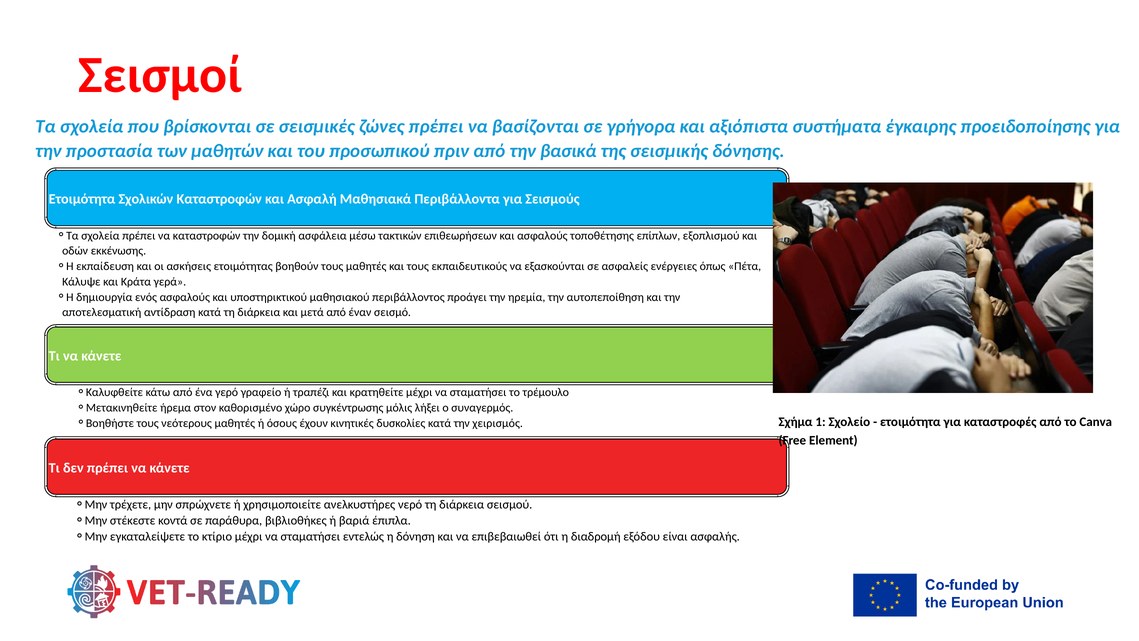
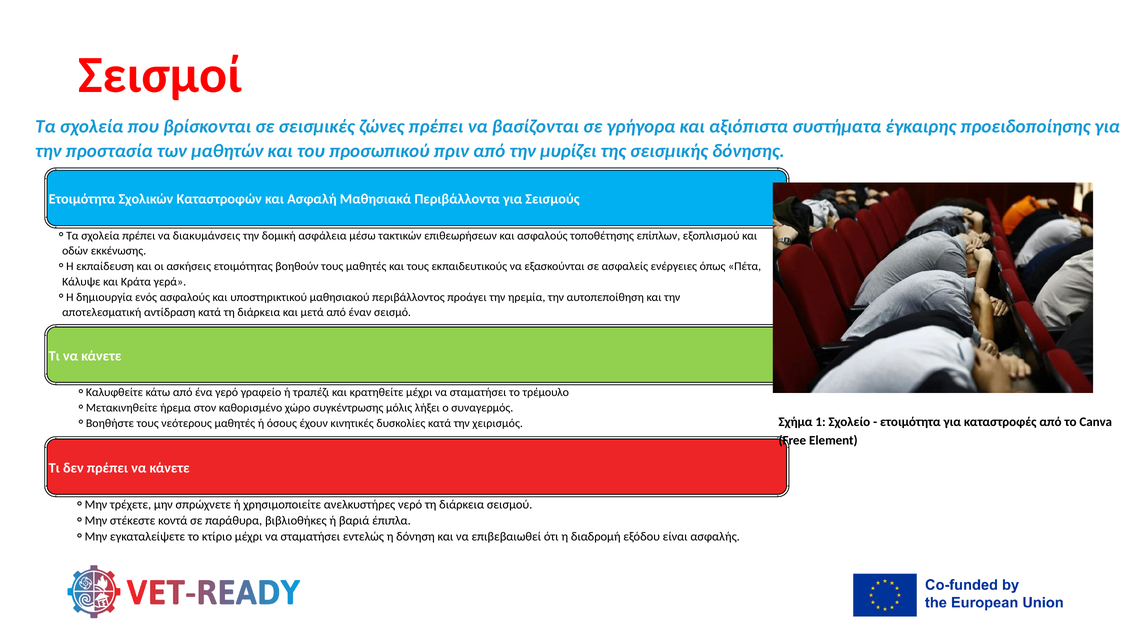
βασικά: βασικά -> μυρίζει (568, 151)
να καταστροφών: καταστροφών -> διακυμάνσεις (207, 236)
